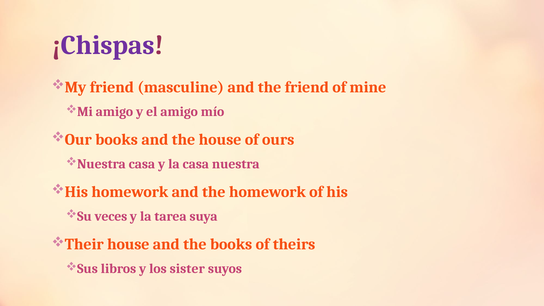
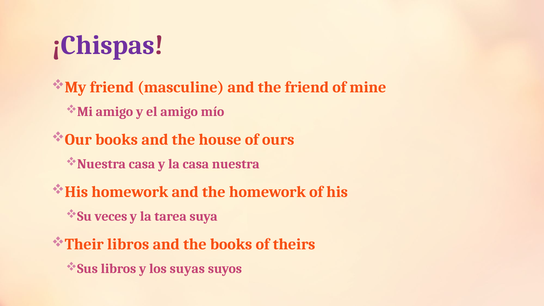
house: house -> libros (128, 244)
sister: sister -> suyas (187, 269)
